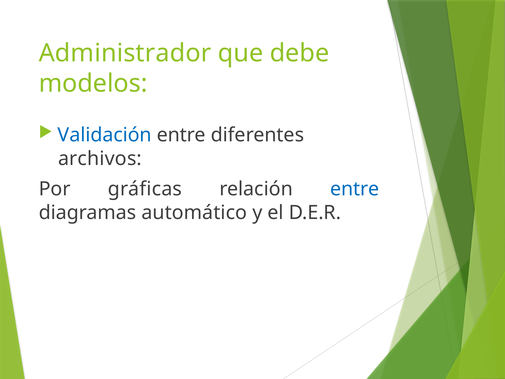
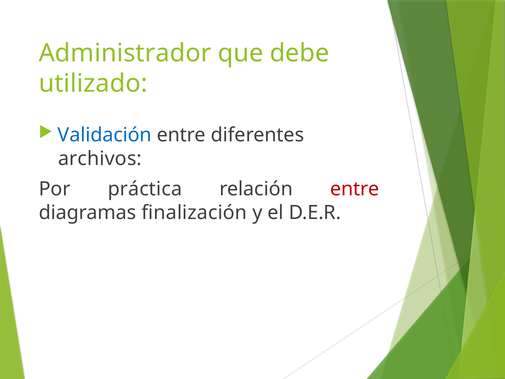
modelos: modelos -> utilizado (93, 83)
gráficas: gráficas -> práctica (145, 189)
entre colour: blue -> red (355, 189)
automático: automático -> finalización (194, 213)
